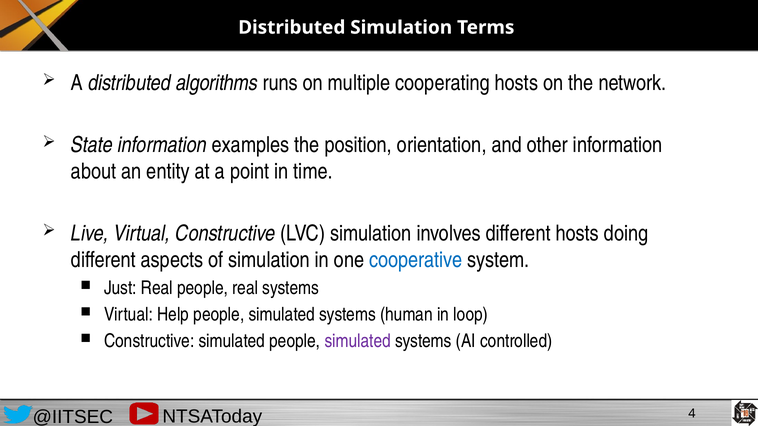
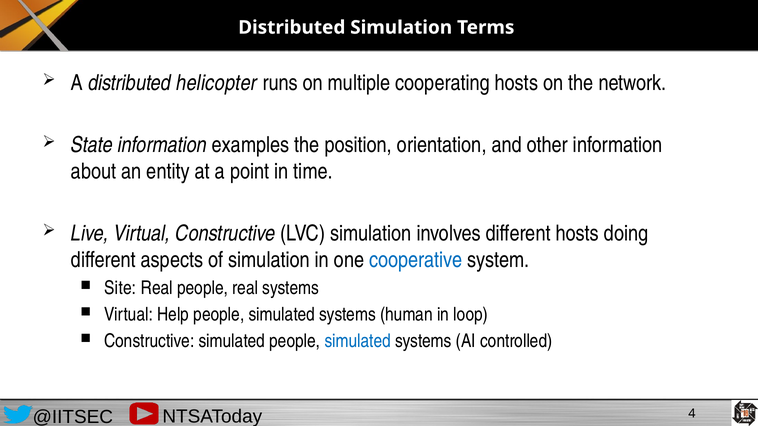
algorithms: algorithms -> helicopter (217, 83)
Just: Just -> Site (120, 288)
simulated colour: purple -> blue (358, 341)
